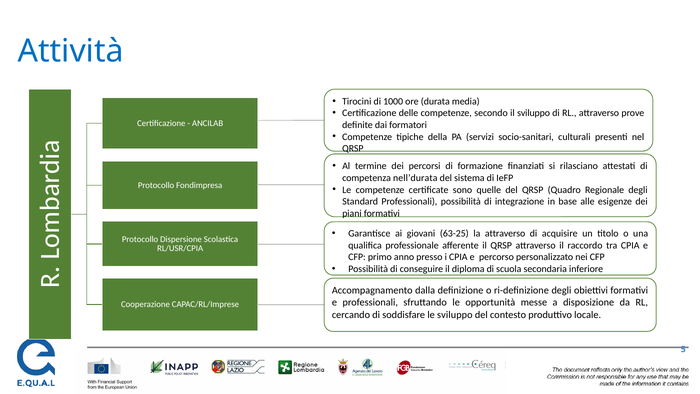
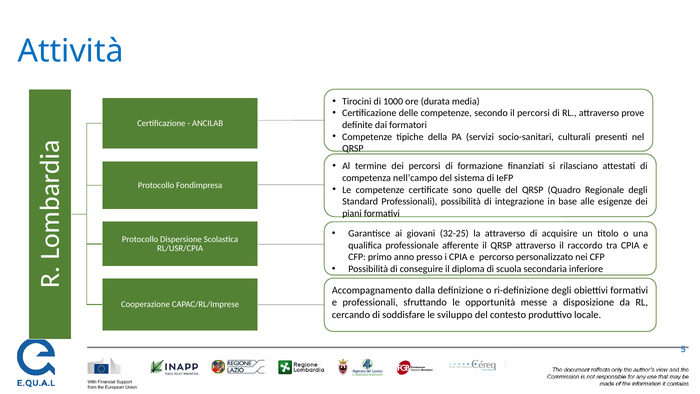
il sviluppo: sviluppo -> percorsi (533, 113)
nell’durata: nell’durata -> nell’campo (415, 178)
63-25: 63-25 -> 32-25 (454, 233)
